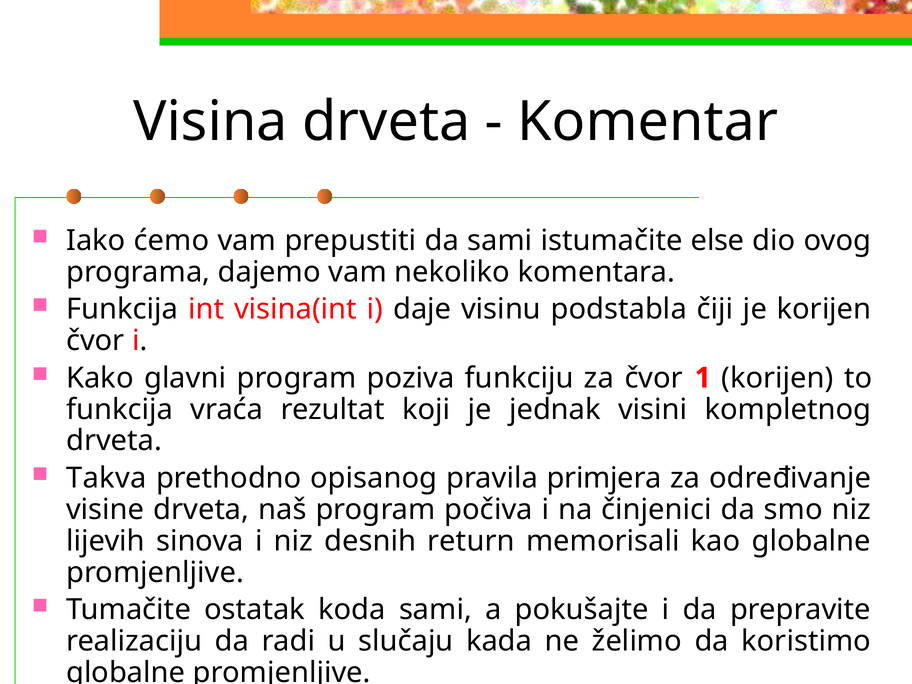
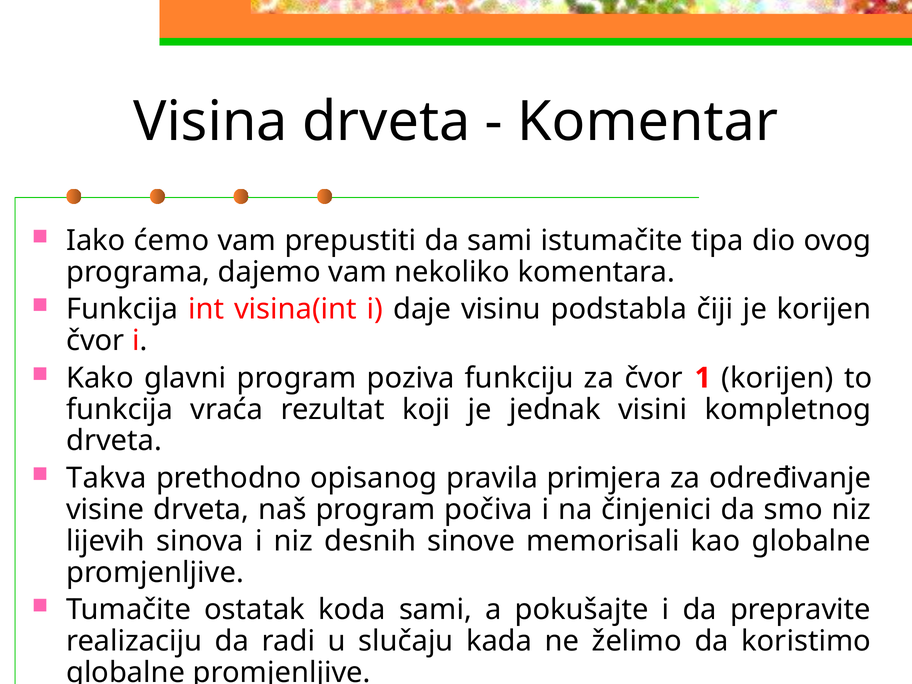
else: else -> tipa (717, 241)
return: return -> sinove (471, 541)
